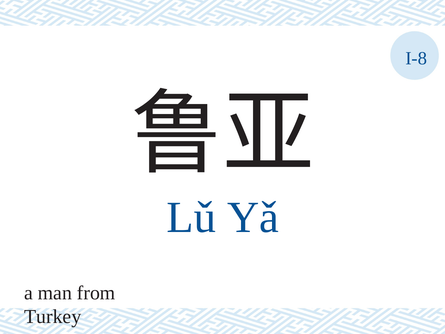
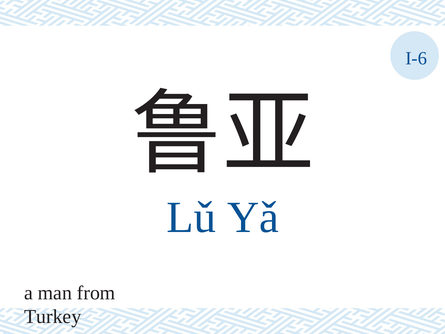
I-8: I-8 -> I-6 (416, 58)
